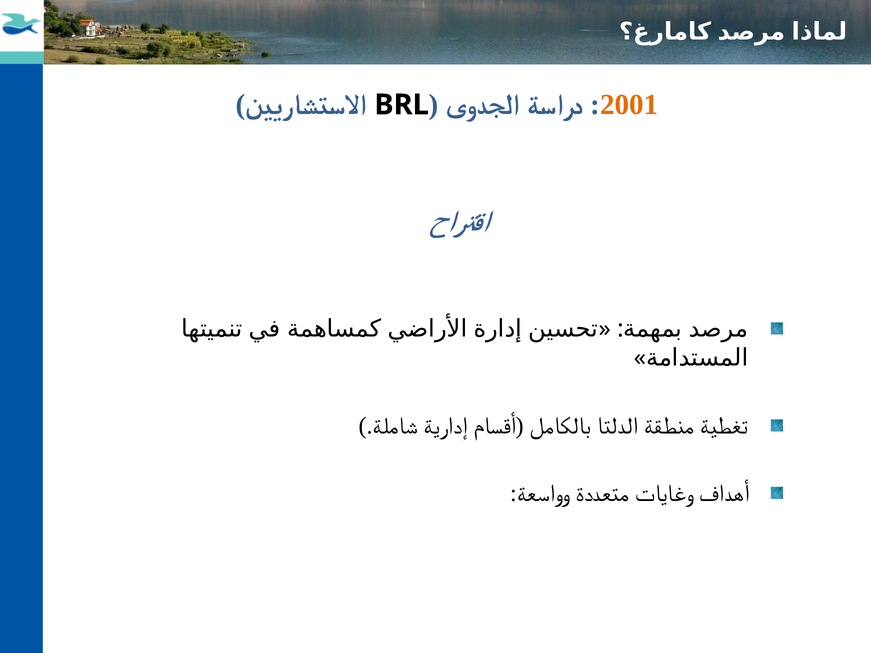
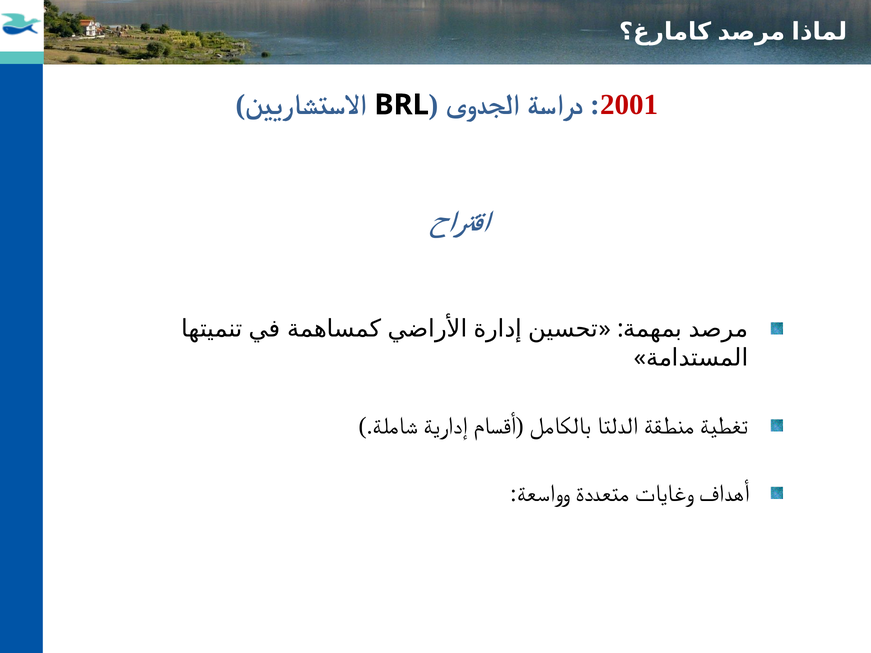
2001 colour: orange -> red (629, 105)
